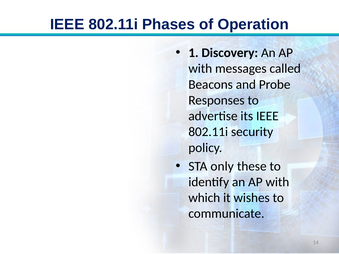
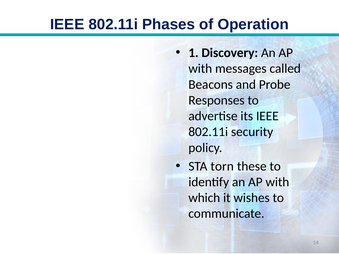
only: only -> torn (222, 166)
